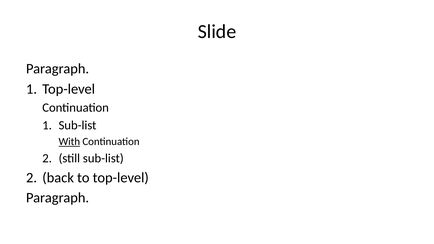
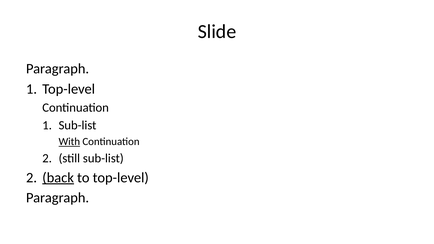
back underline: none -> present (58, 178)
